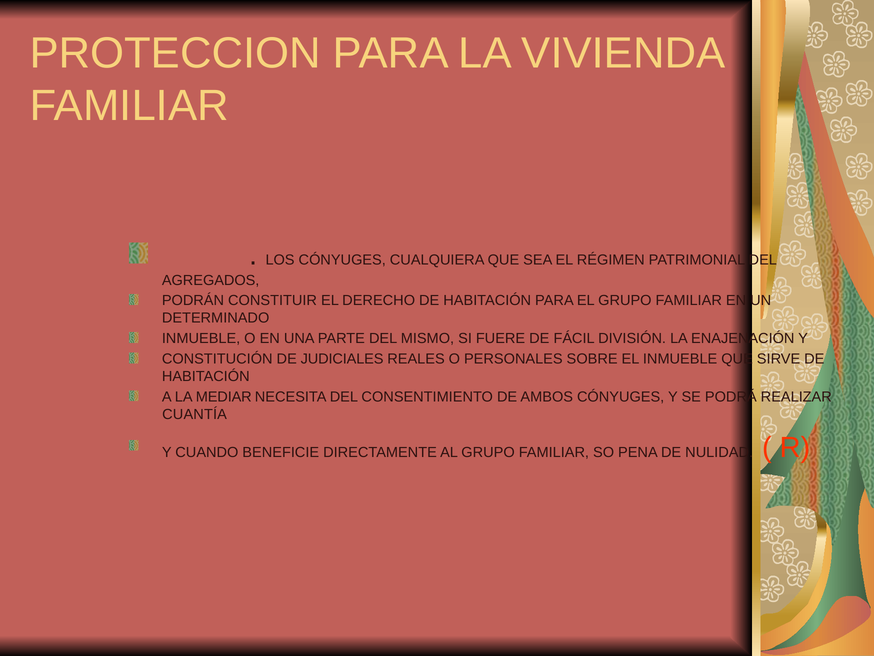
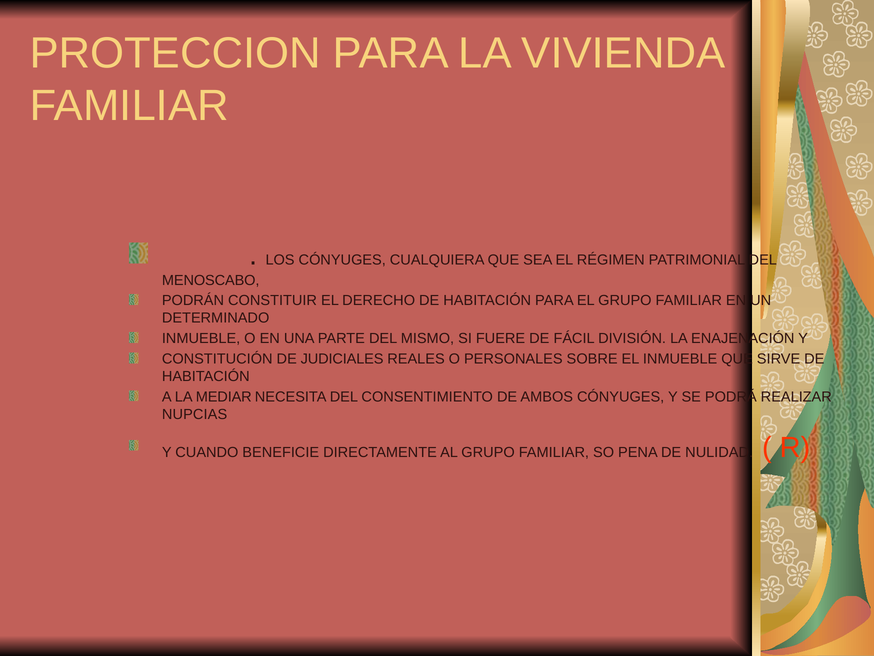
AGREGADOS: AGREGADOS -> MENOSCABO (211, 280)
CUANTÍA: CUANTÍA -> NUPCIAS (195, 414)
